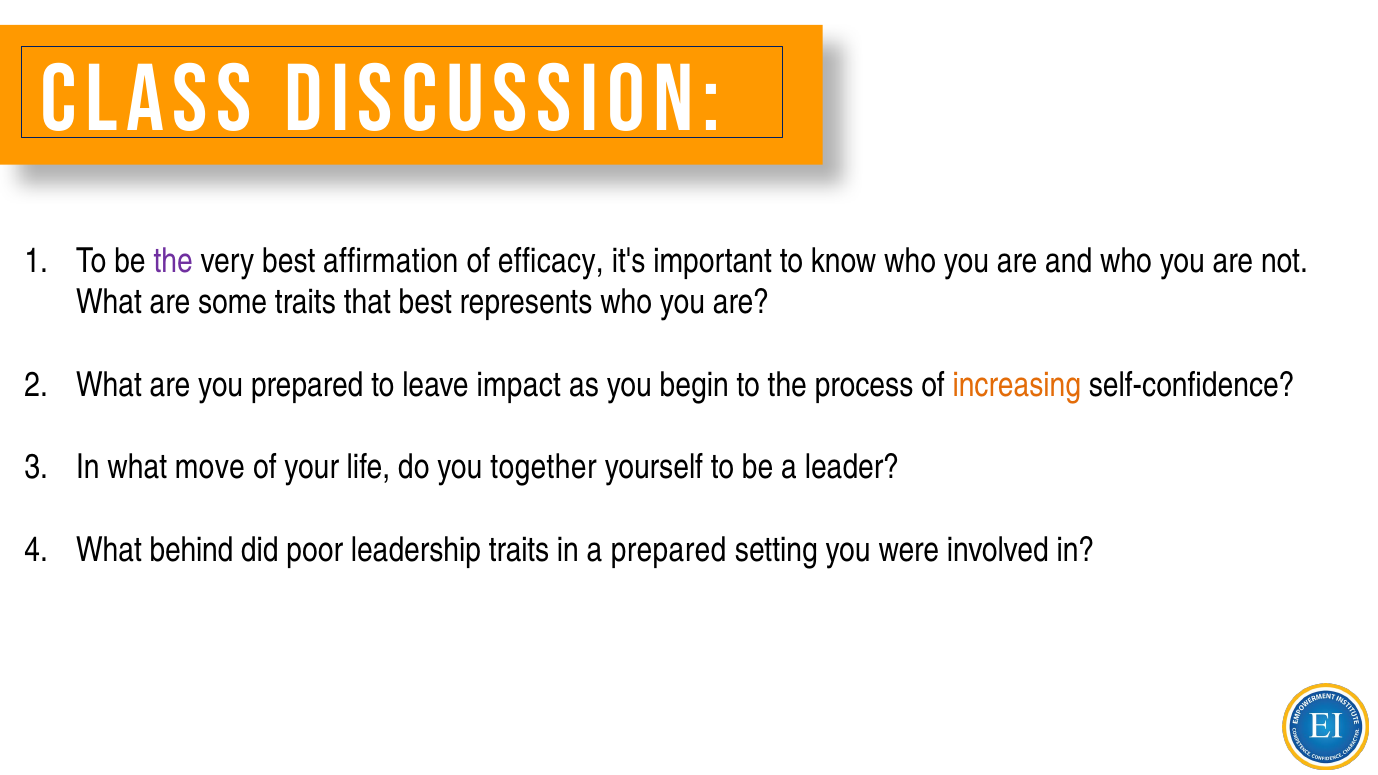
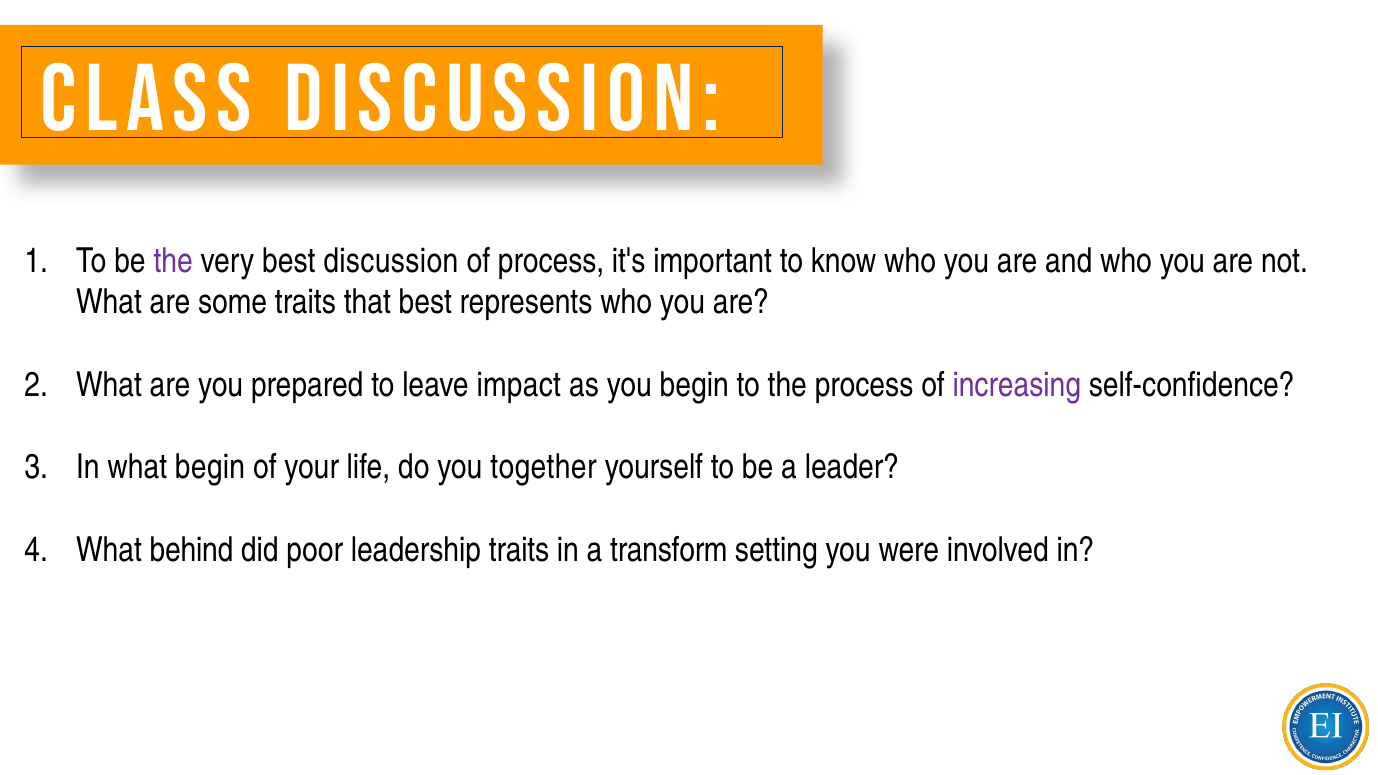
best affirmation: affirmation -> discussion (391, 261)
of efficacy: efficacy -> process (551, 261)
increasing colour: orange -> purple (1017, 385)
what move: move -> begin (210, 467)
a prepared: prepared -> transform (669, 550)
